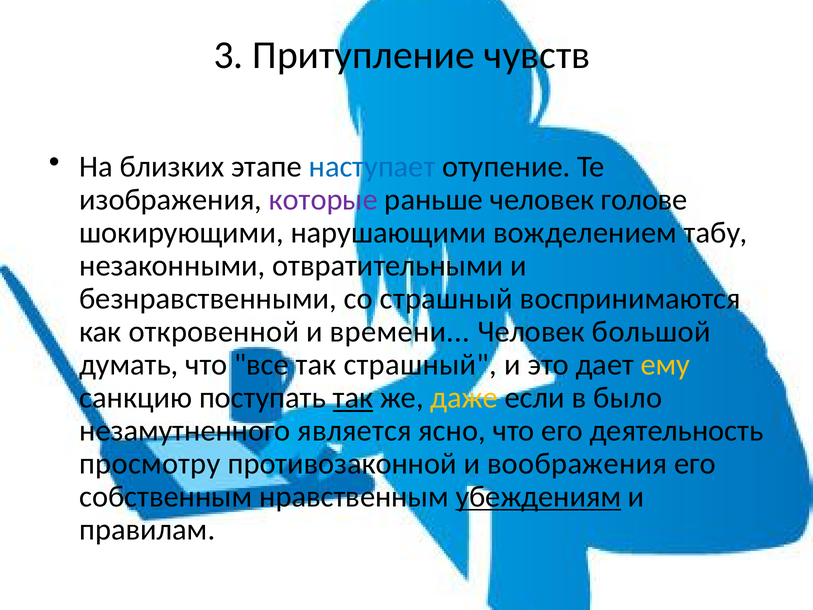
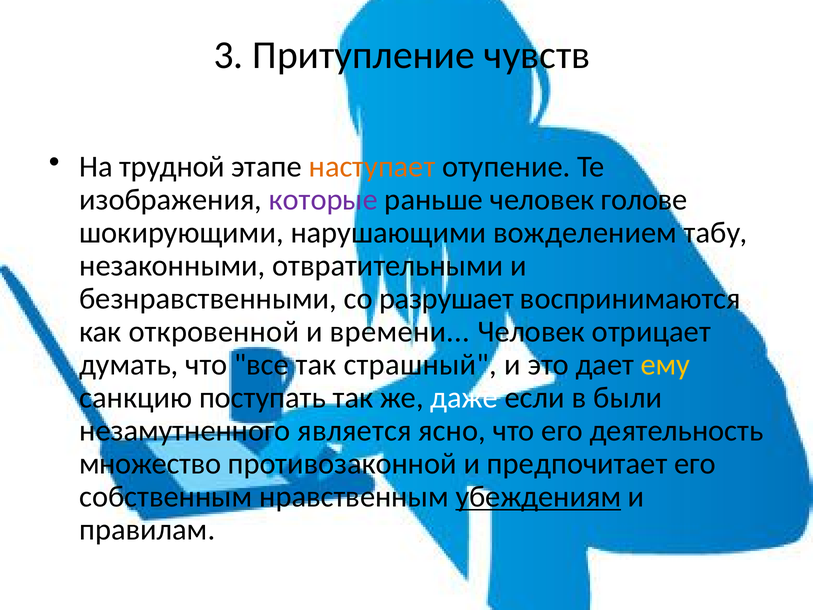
близких: близких -> трудной (172, 167)
наступает colour: blue -> orange (372, 167)
со страшный: страшный -> разрушает (447, 299)
большой: большой -> отрицает (651, 332)
так underline: present -> none (353, 398)
даже colour: yellow -> white (464, 398)
было: было -> были (628, 398)
просмотру: просмотру -> множество (150, 463)
воображения: воображения -> предпочитает (577, 463)
